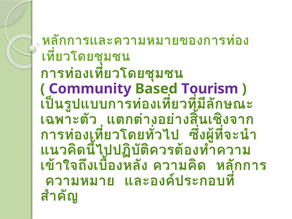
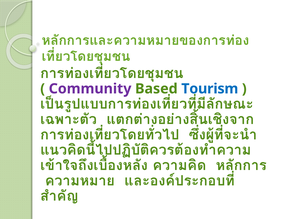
Tourism colour: purple -> blue (210, 89)
